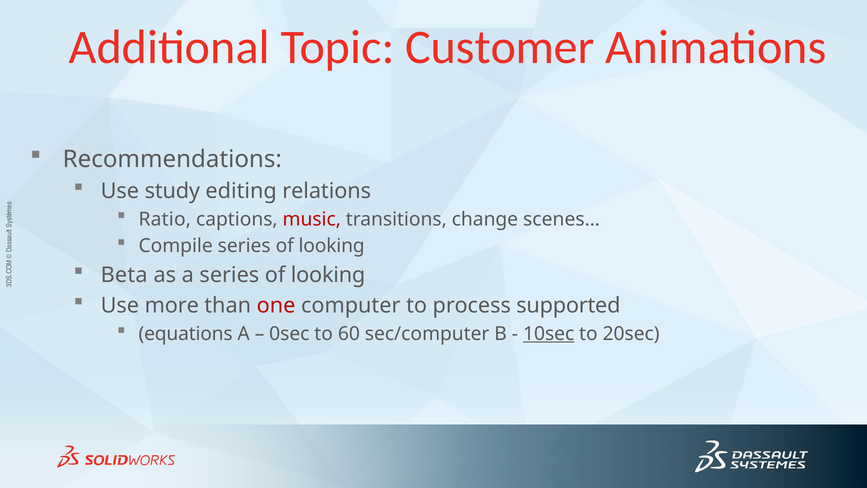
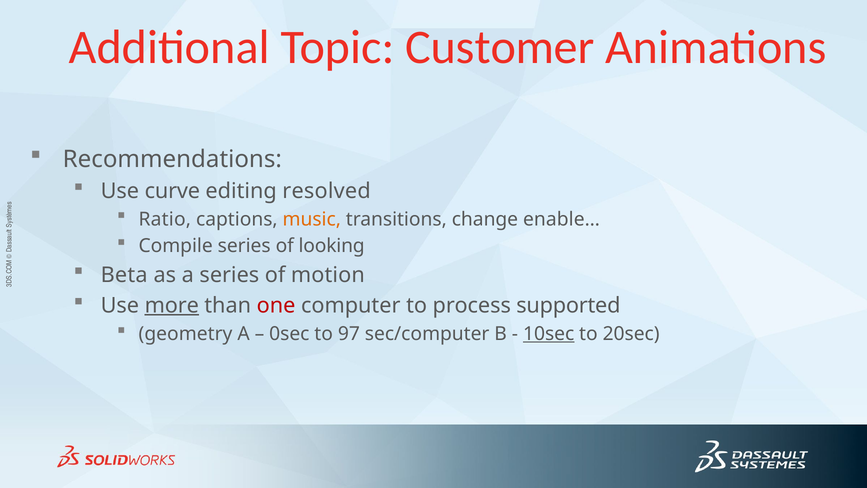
study: study -> curve (172, 191)
relations: relations -> resolved (327, 191)
music colour: red -> orange (312, 219)
scenes…: scenes… -> enable… (561, 219)
a series of looking: looking -> motion (328, 275)
more underline: none -> present (172, 305)
equations: equations -> geometry (185, 334)
60: 60 -> 97 (349, 334)
